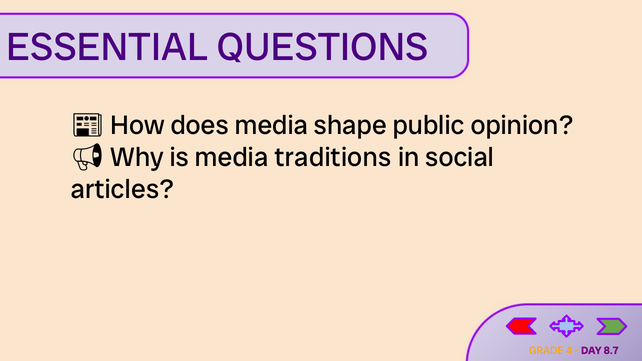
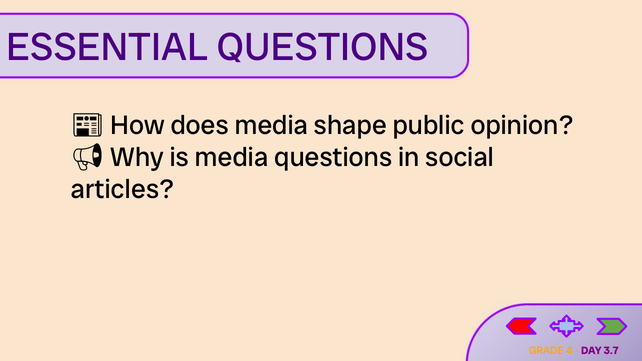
media traditions: traditions -> questions (333, 158)
8.7: 8.7 -> 3.7 (611, 351)
